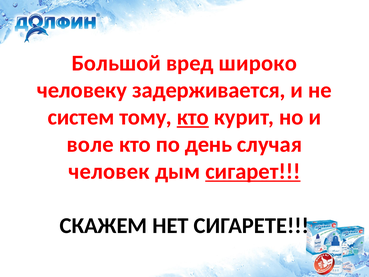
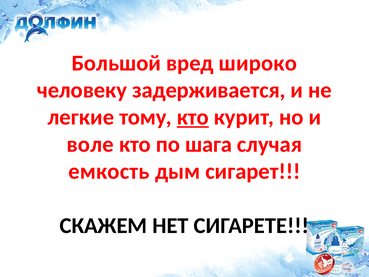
систем: систем -> легкие (81, 117)
день: день -> шага (209, 144)
человек: человек -> емкость (109, 171)
сигарет underline: present -> none (253, 171)
